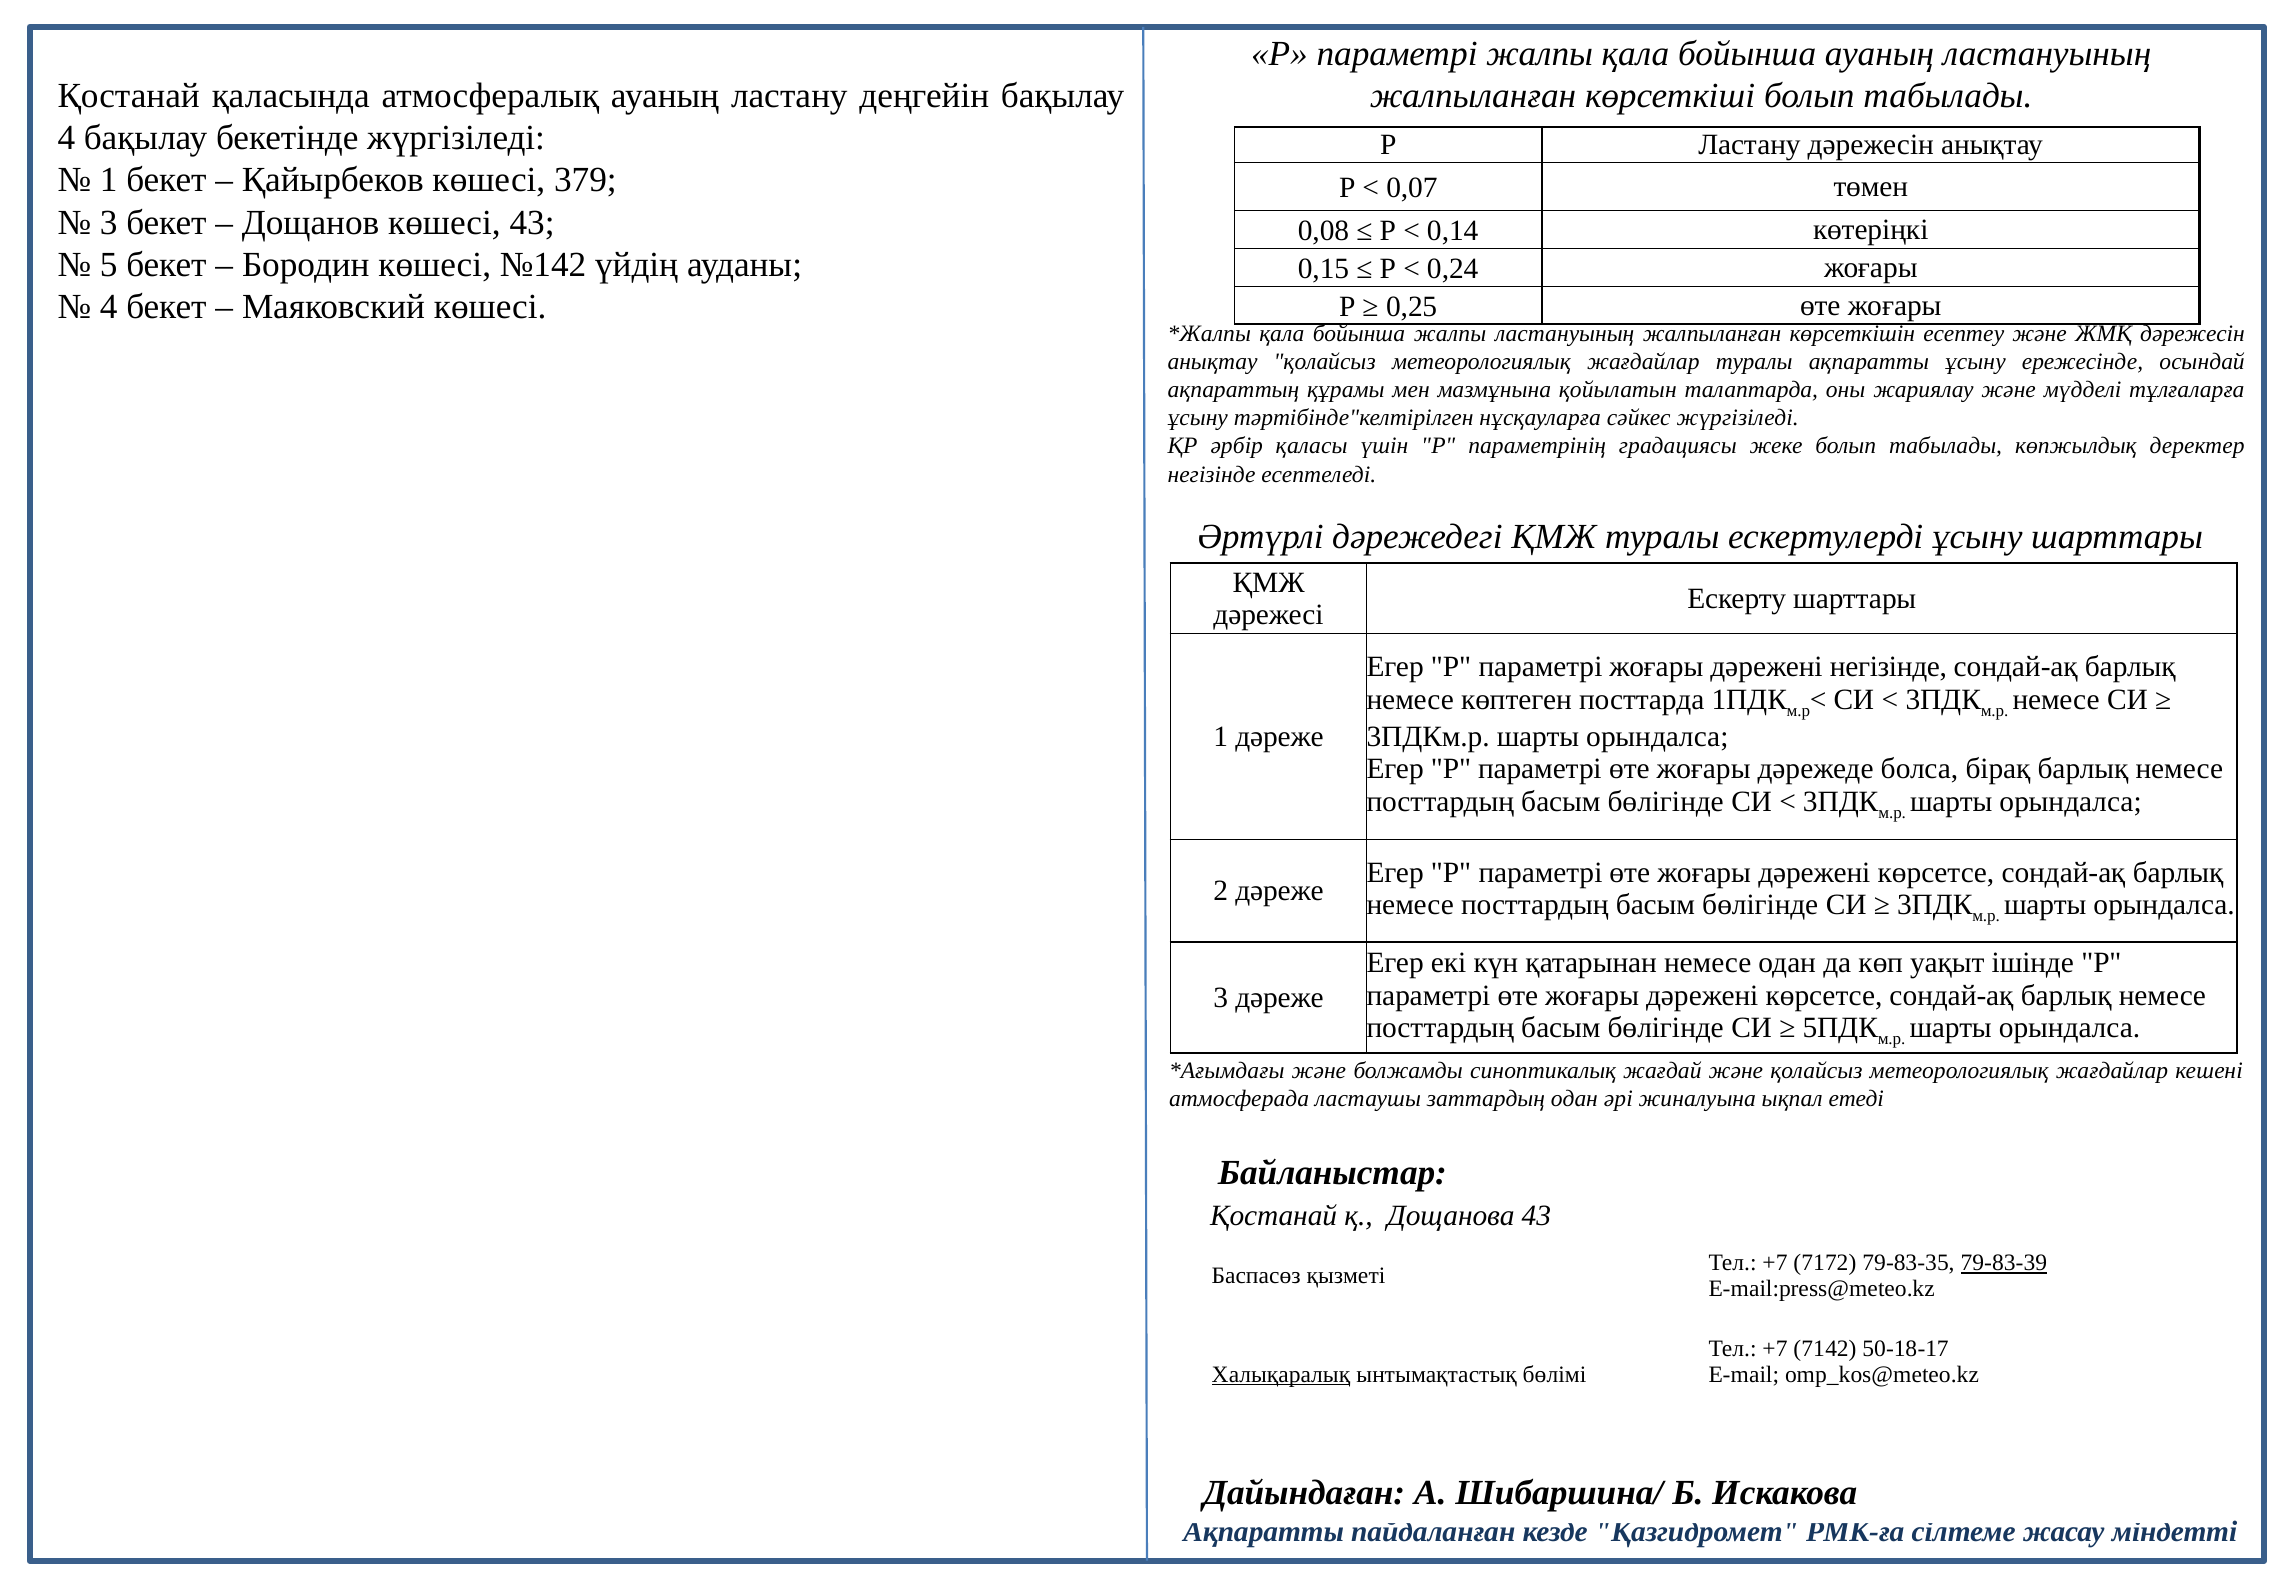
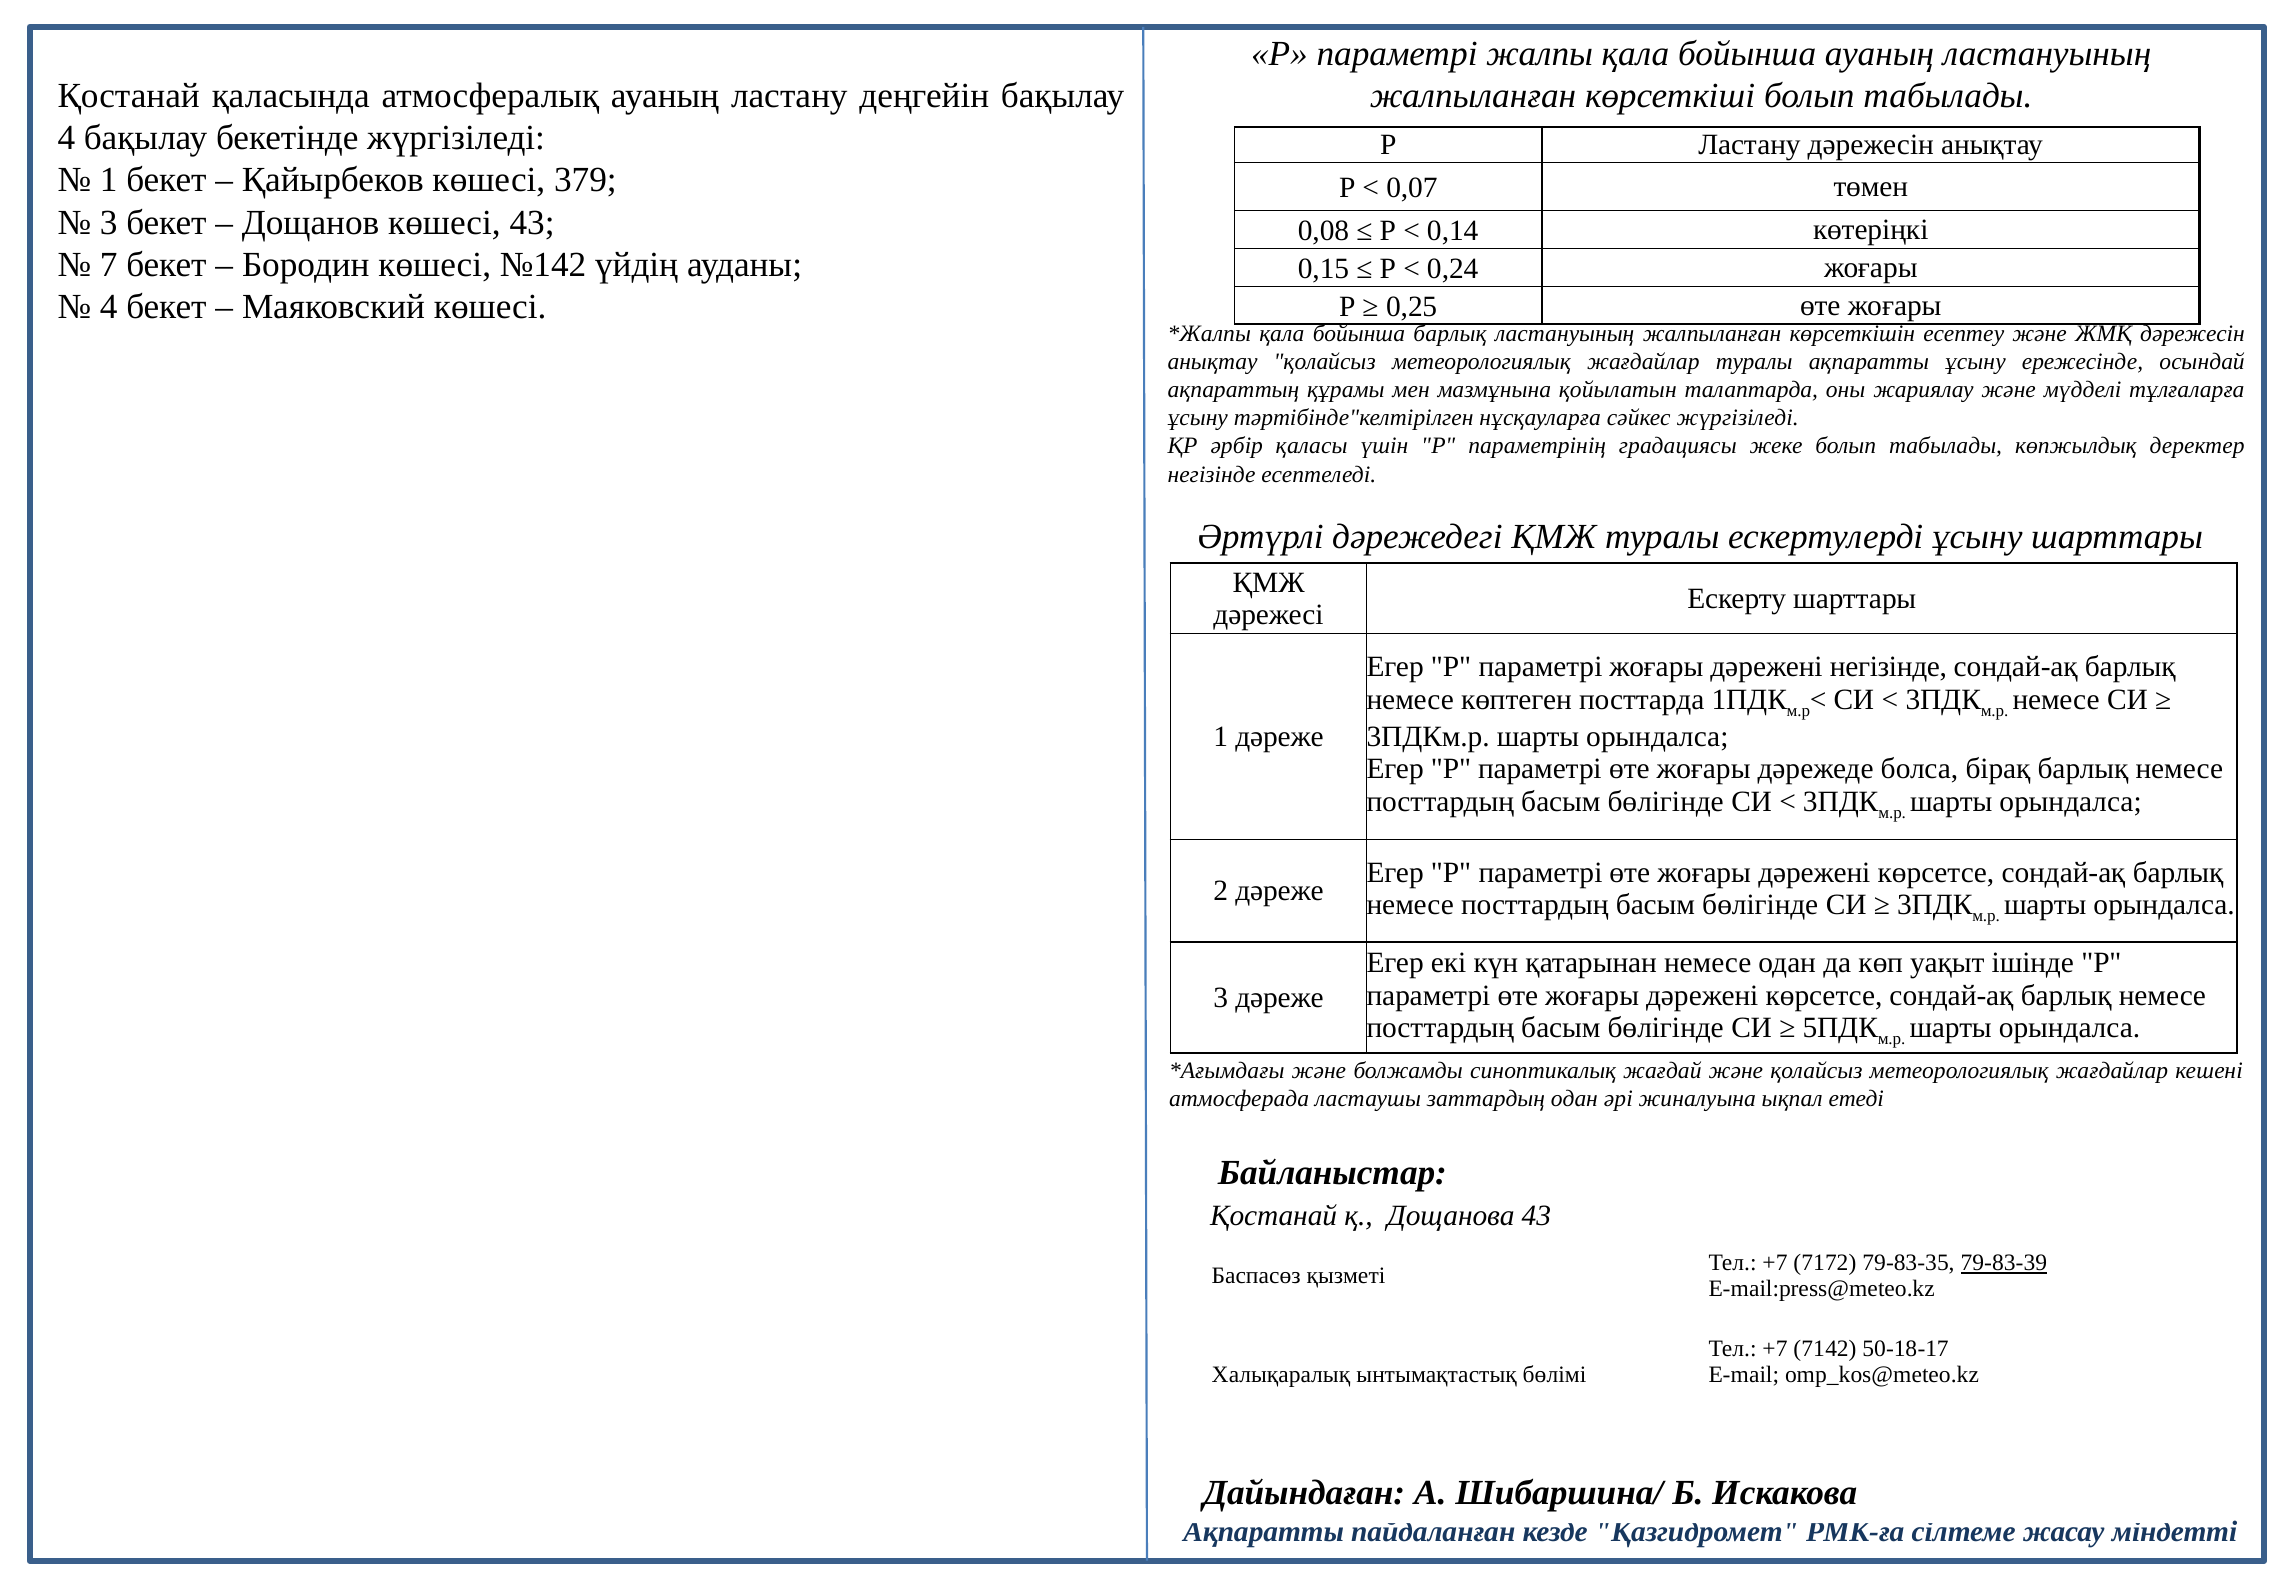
5: 5 -> 7 (109, 265)
бойынша жалпы: жалпы -> барлық (1450, 334)
Халықаралық underline: present -> none (1281, 1374)
